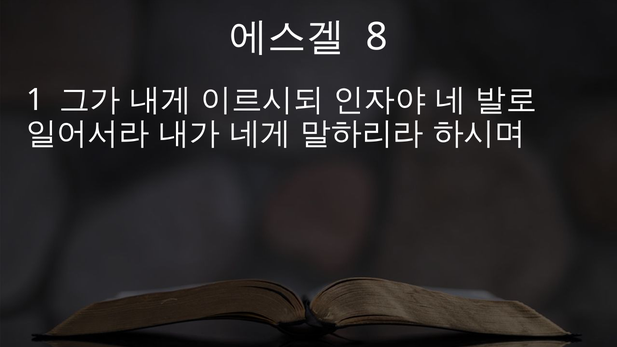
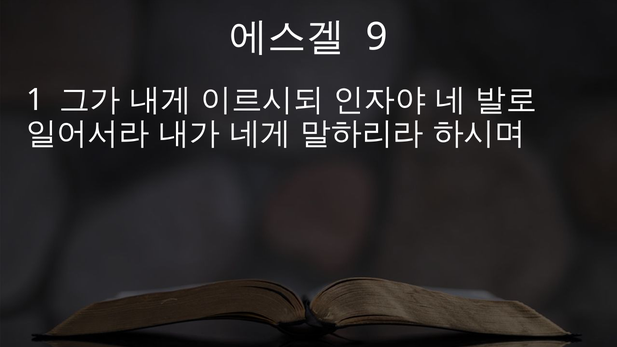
8: 8 -> 9 (377, 37)
